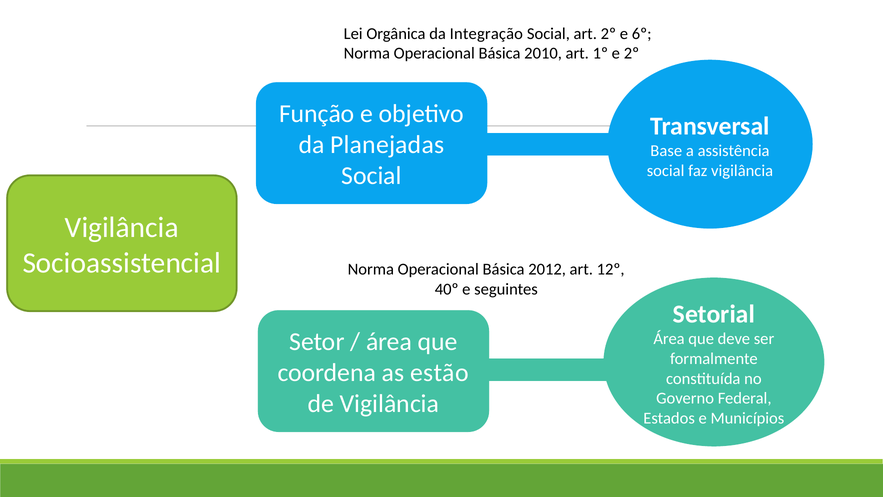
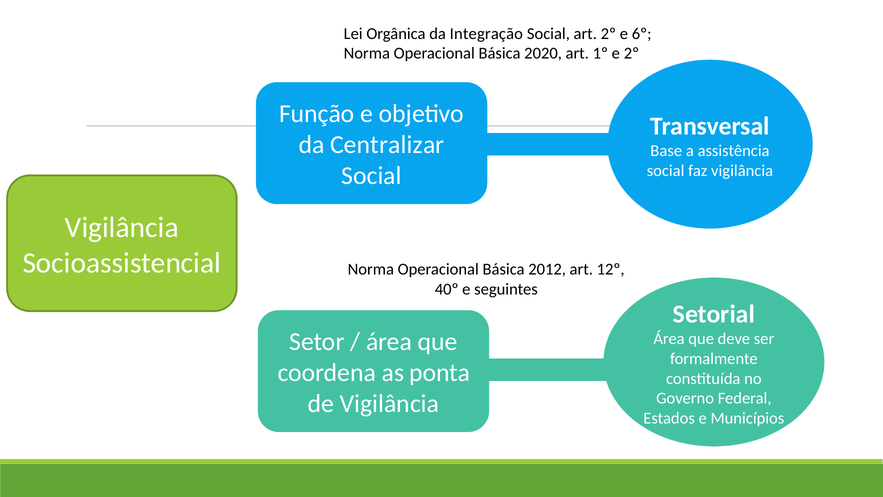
2010: 2010 -> 2020 (543, 53)
Planejadas: Planejadas -> Centralizar (387, 145)
estão: estão -> ponta (440, 373)
